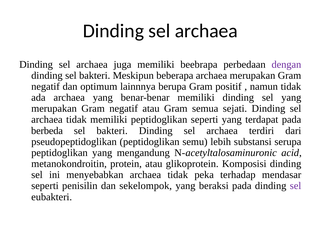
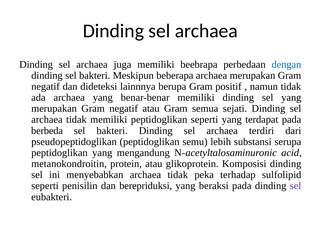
dengan colour: purple -> blue (286, 65)
optimum: optimum -> dideteksi (99, 87)
mendasar: mendasar -> sulfolipid (282, 175)
sekelompok: sekelompok -> berepriduksi (146, 186)
